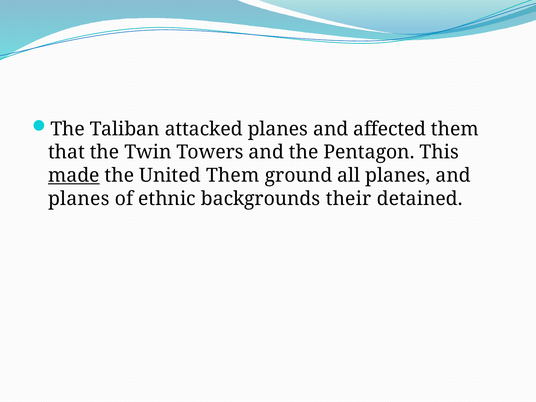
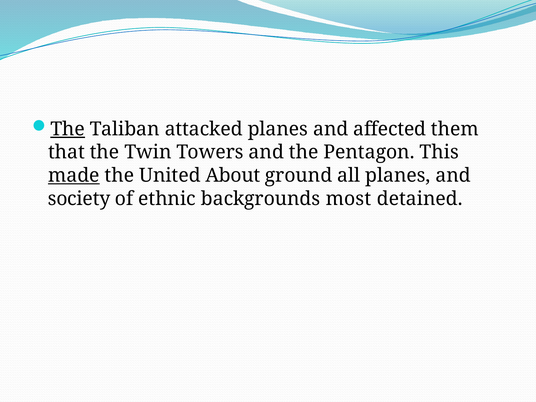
The underline: none -> present (68, 129)
United Them: Them -> About (233, 175)
planes: planes -> society (79, 199)
their: their -> most (348, 199)
